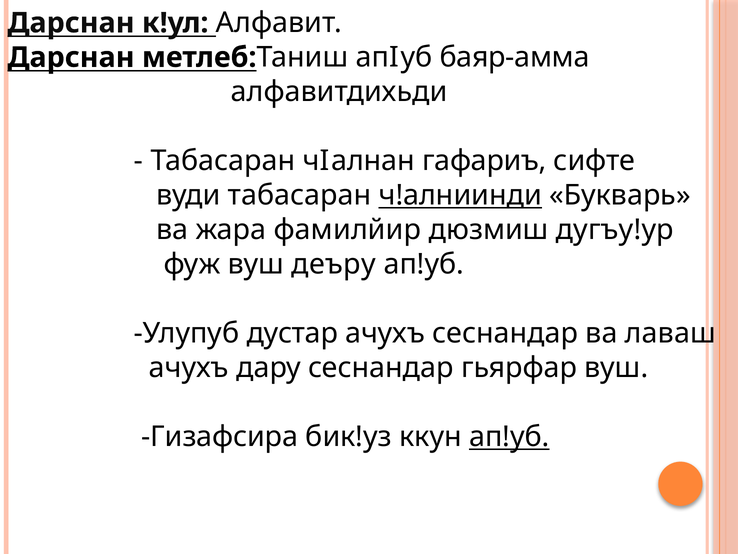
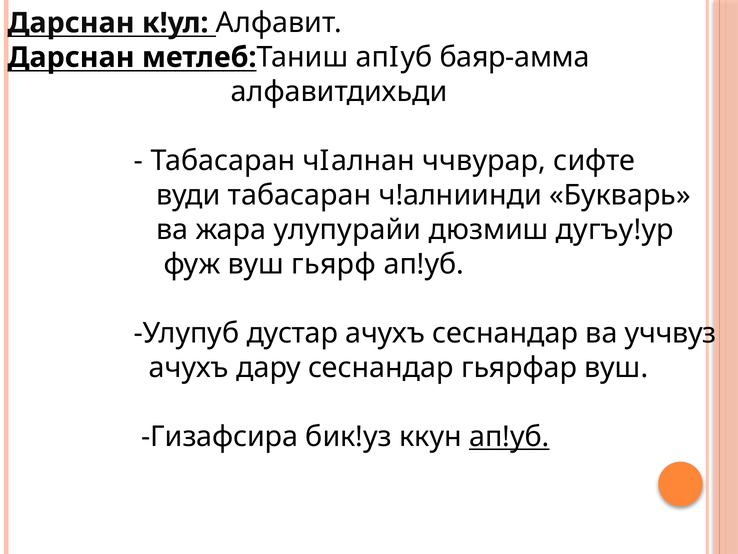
гафариъ: гафариъ -> ччвурар (484, 161)
ч!алниинди underline: present -> none (460, 195)
фамилйир: фамилйир -> улупурайи (347, 230)
деъру: деъру -> гьярф (334, 264)
лаваш: лаваш -> уччвуз (671, 333)
